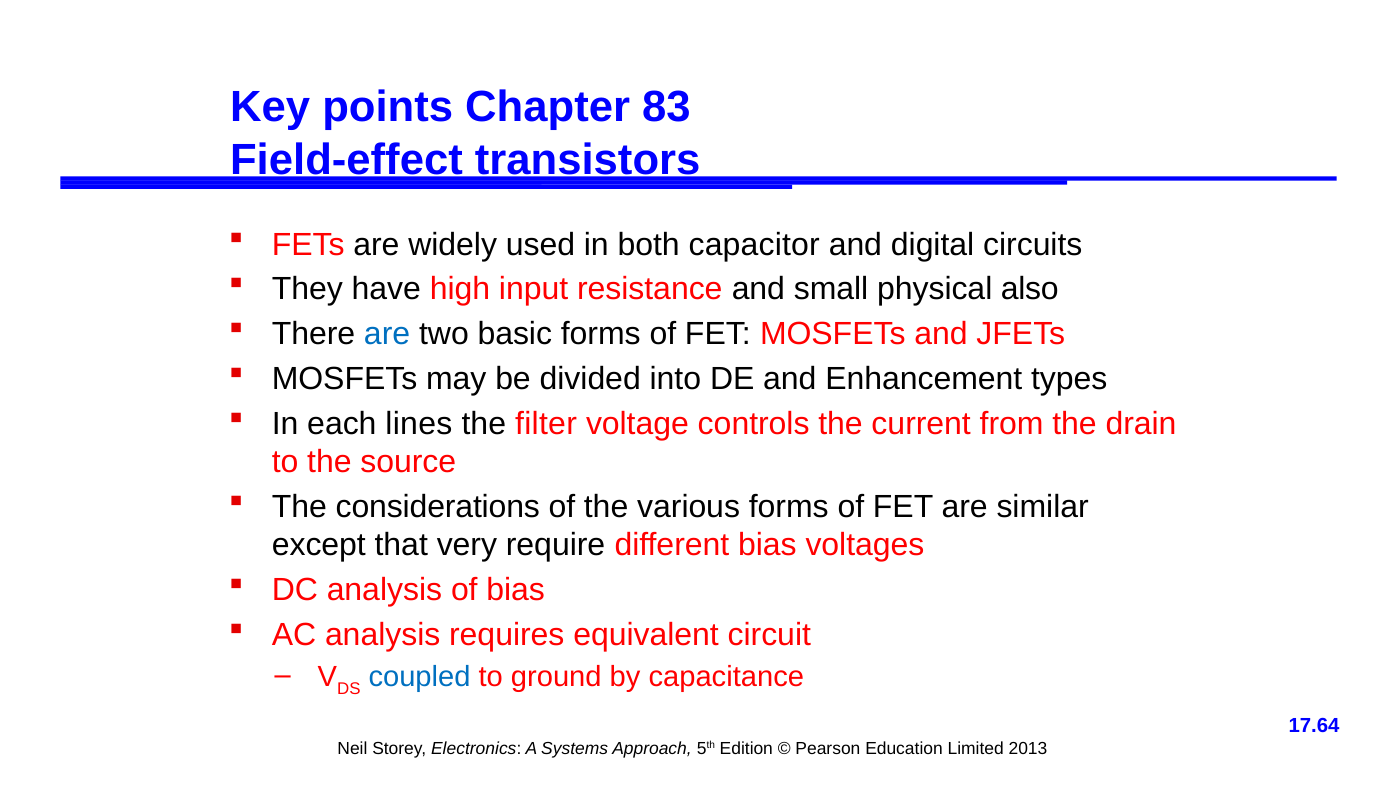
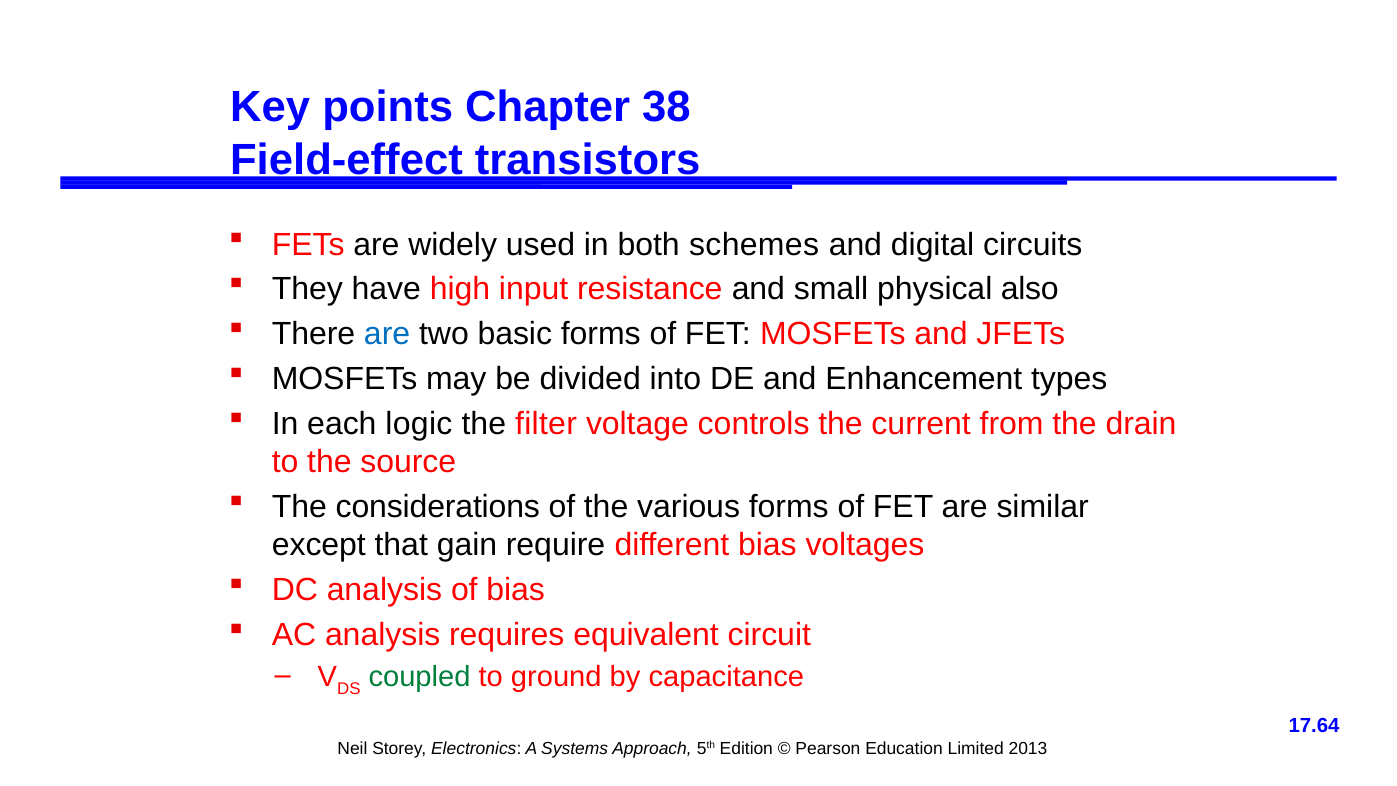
83: 83 -> 38 (666, 107)
capacitor: capacitor -> schemes (754, 244)
lines: lines -> logic (419, 424)
very: very -> gain (467, 545)
coupled colour: blue -> green (420, 677)
